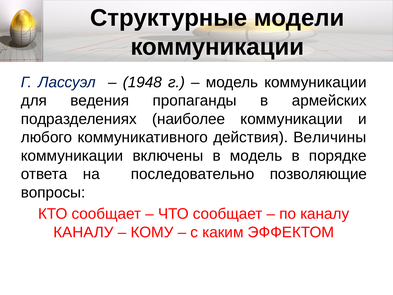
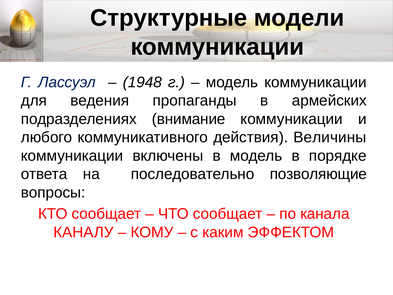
наиболее: наиболее -> внимание (189, 119)
по каналу: каналу -> канала (325, 214)
